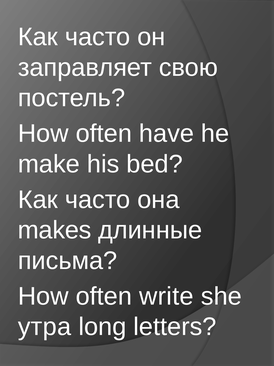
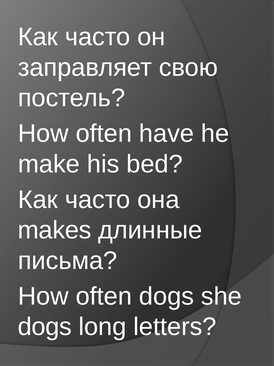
often write: write -> dogs (166, 296)
утра: утра -> dogs (45, 326)
